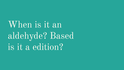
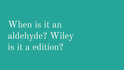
Based: Based -> Wiley (62, 36)
